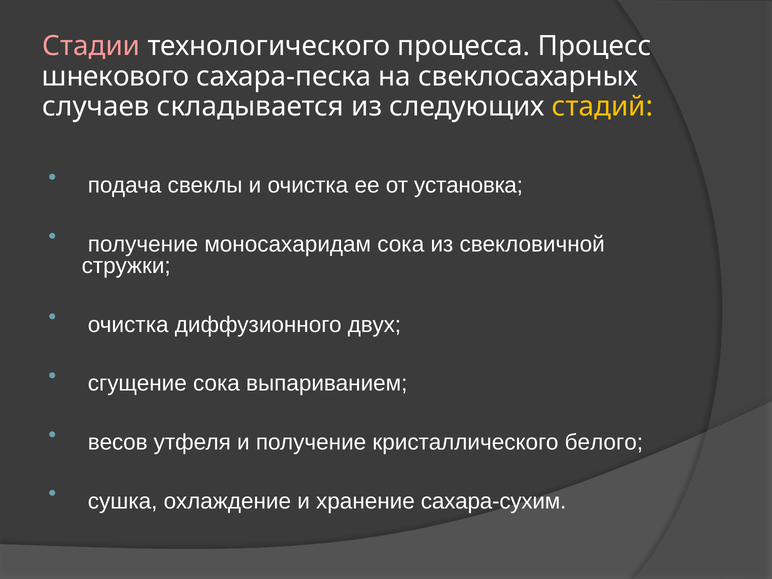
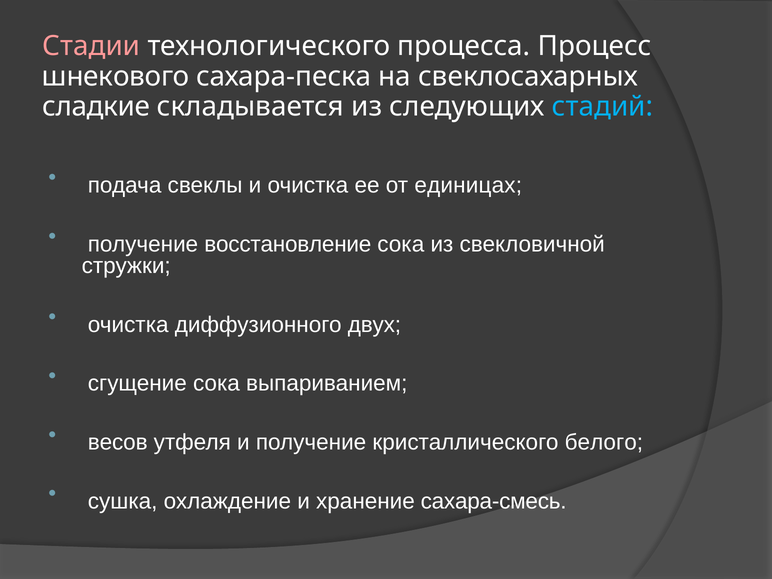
случаев: случаев -> сладкие (96, 106)
стадий colour: yellow -> light blue (603, 106)
установка: установка -> единицах (468, 185)
моносахаридам: моносахаридам -> восстановление (288, 244)
сахара-сухим: сахара-сухим -> сахара-смесь (494, 501)
